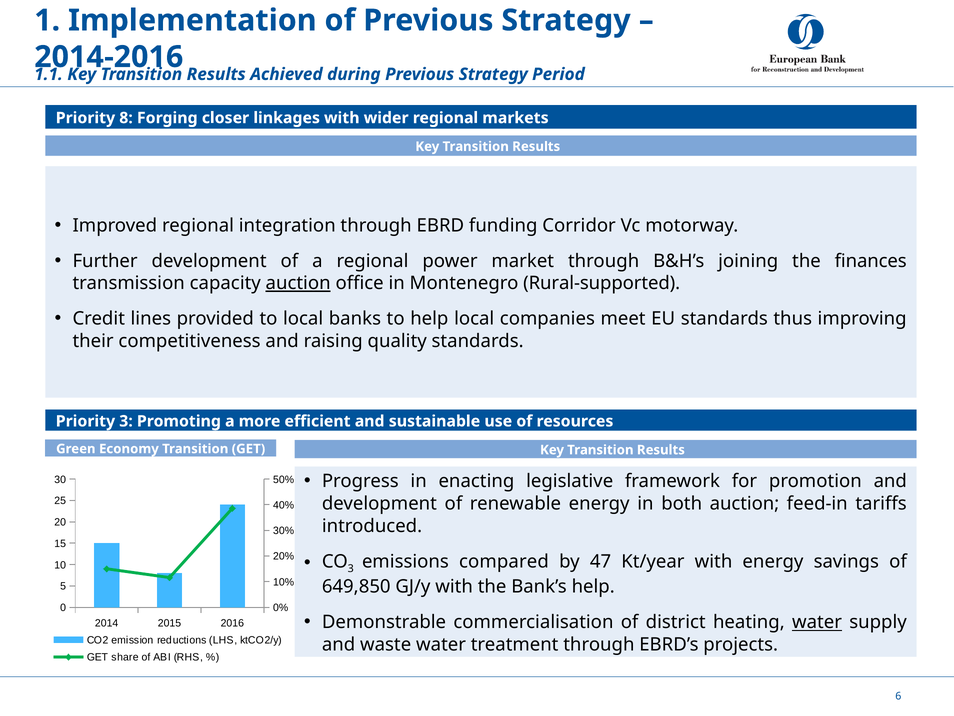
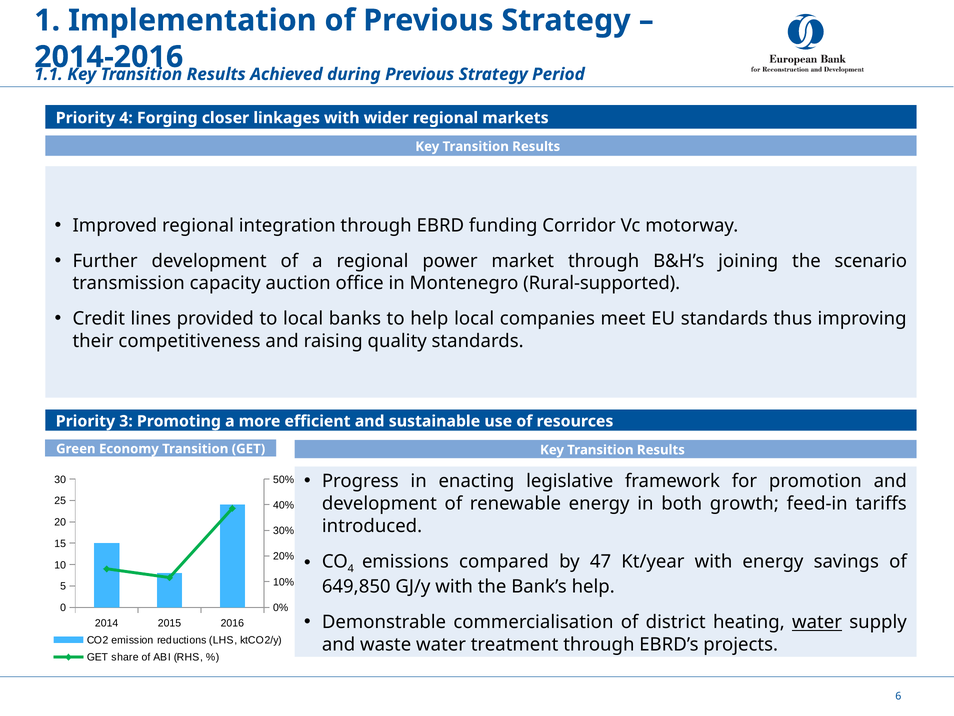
Priority 8: 8 -> 4 (126, 118)
finances: finances -> scenario (871, 261)
auction underline: present -> none (298, 283)
both auction: auction -> growth (744, 503)
3: 3 -> 4 (351, 568)
